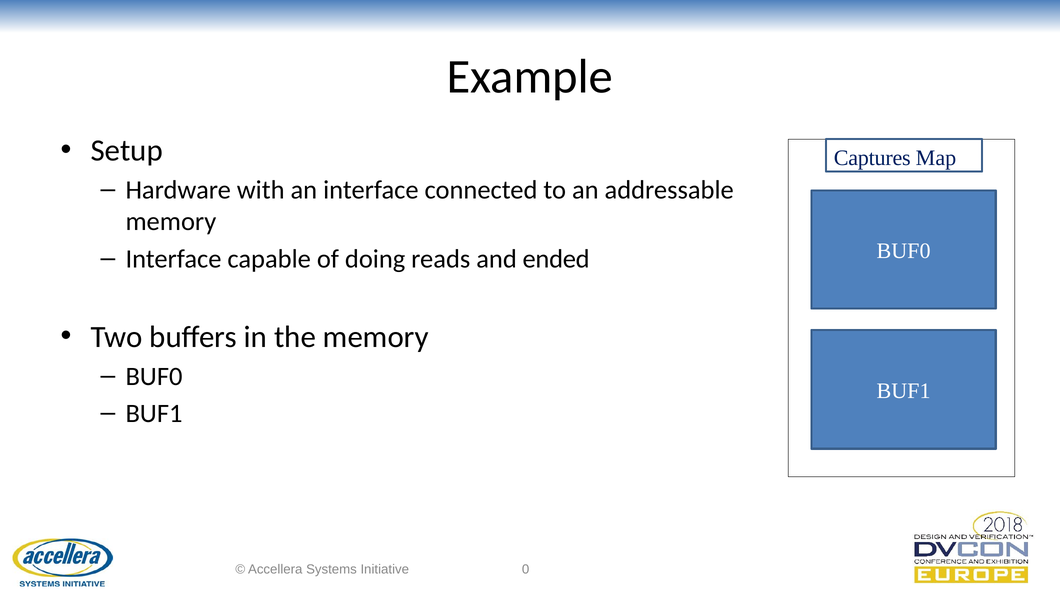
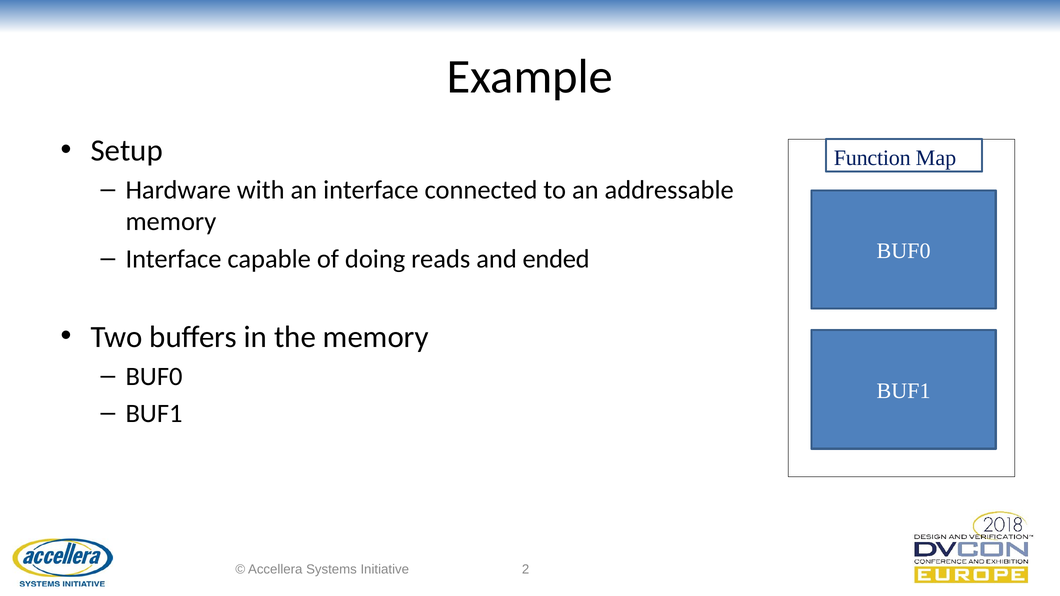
Captures: Captures -> Function (872, 158)
0: 0 -> 2 (526, 569)
